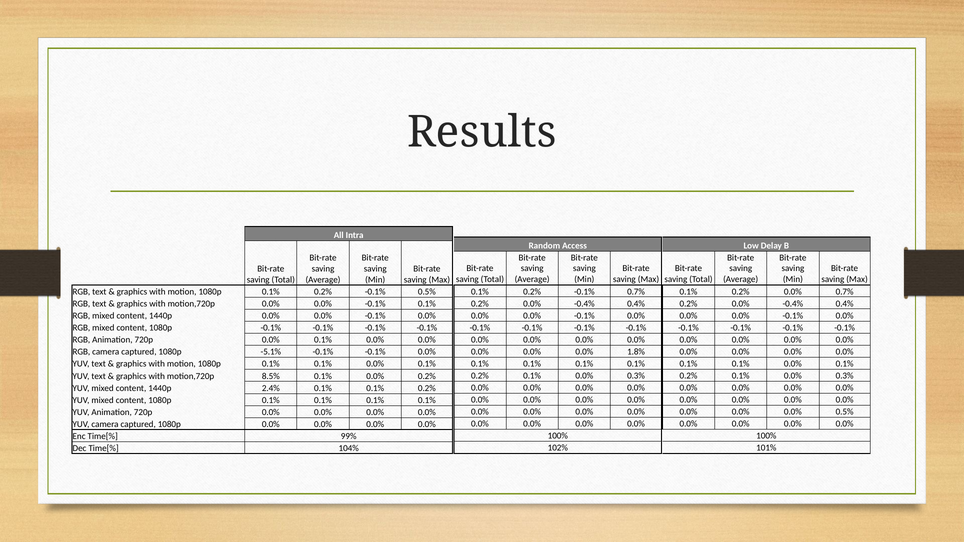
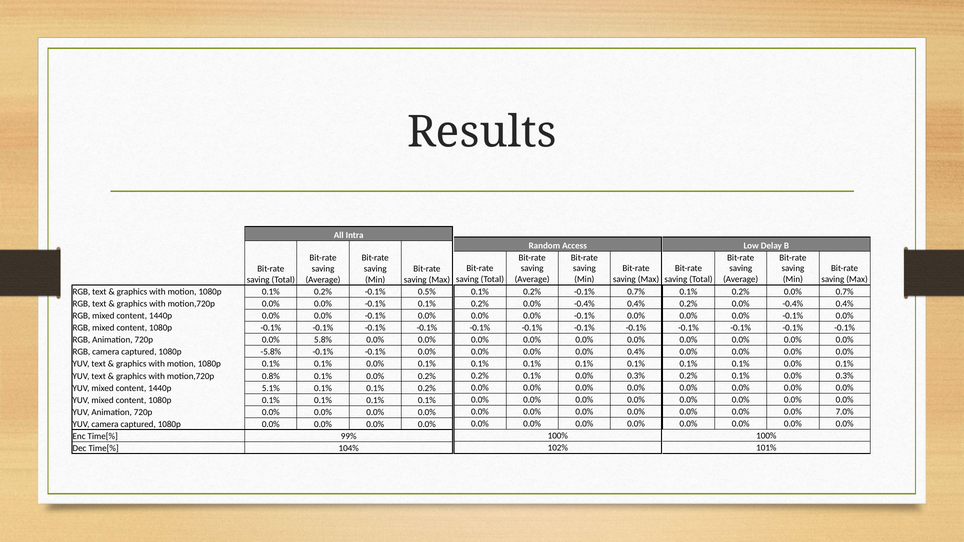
720p 0.0% 0.1%: 0.1% -> 5.8% (323, 340)
0.0% 1.8%: 1.8% -> 0.4% (636, 352)
-5.1%: -5.1% -> -5.8% (271, 352)
8.5%: 8.5% -> 0.8% (271, 376)
2.4%: 2.4% -> 5.1% (271, 388)
0.0% 0.5%: 0.5% -> 7.0% (845, 412)
